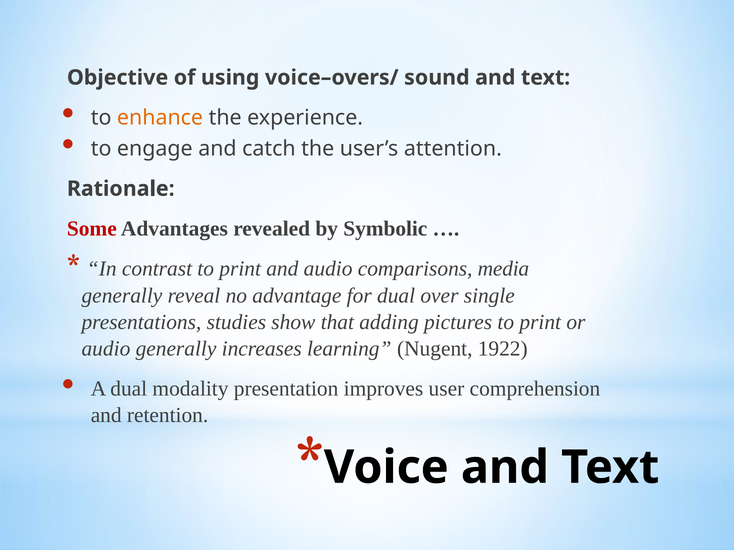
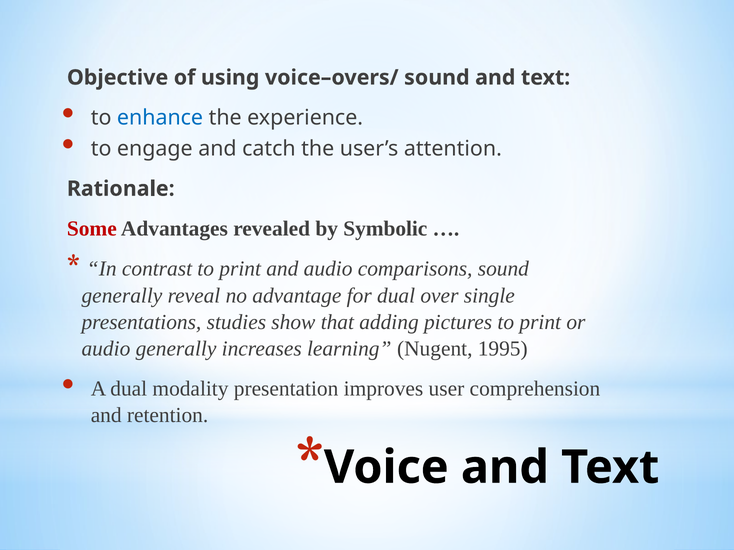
enhance colour: orange -> blue (160, 118)
comparisons media: media -> sound (503, 269)
1922: 1922 -> 1995 (503, 349)
